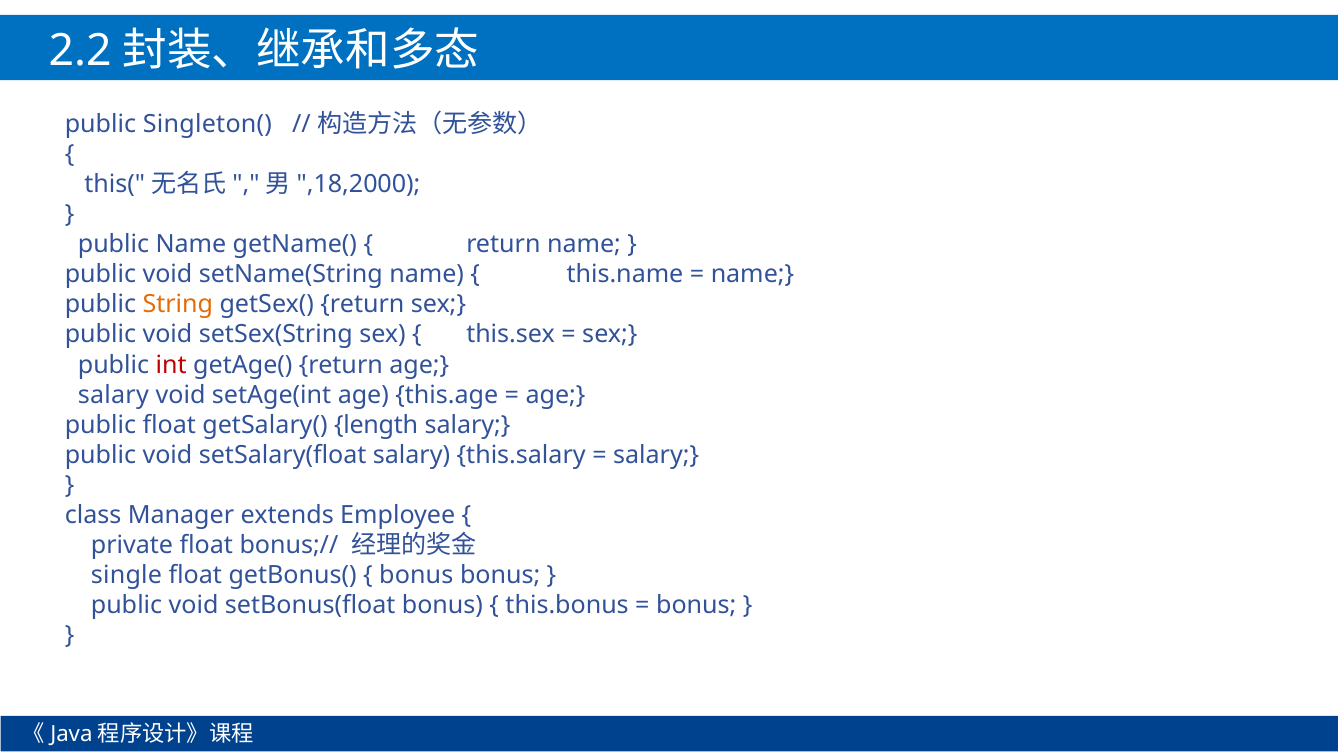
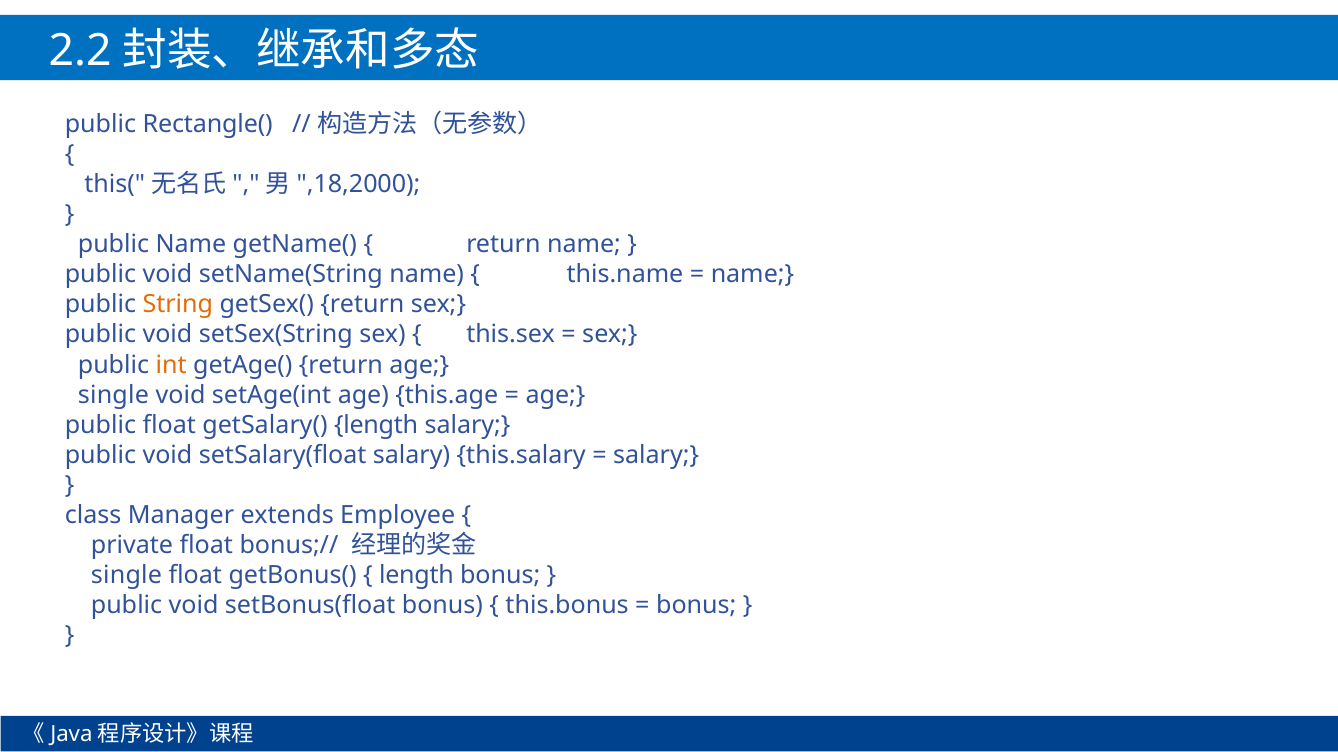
Singleton(: Singleton( -> Rectangle( (208, 124)
int colour: red -> orange (171, 365)
salary: salary -> single (113, 395)
bonus: bonus -> length (416, 576)
